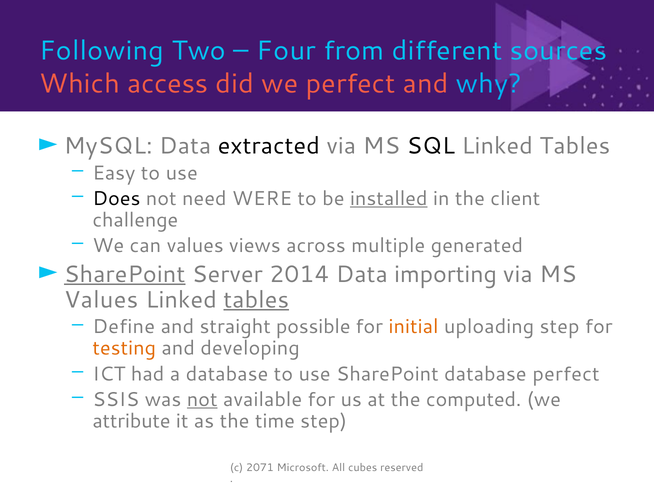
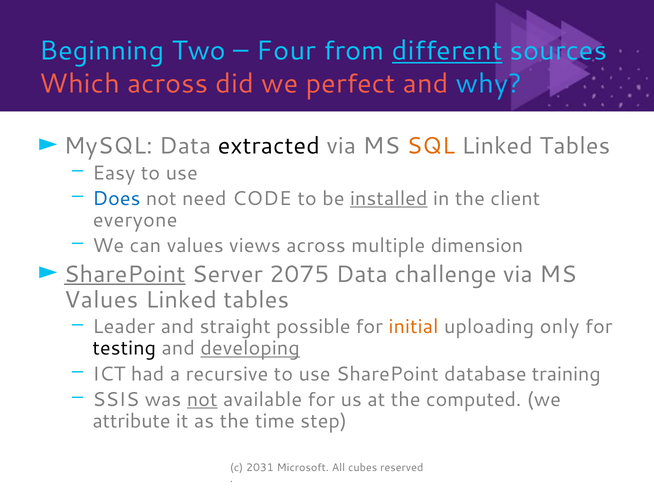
Following: Following -> Beginning (102, 51)
different underline: none -> present (447, 51)
Which access: access -> across (168, 84)
SQL colour: black -> orange (431, 146)
Does colour: black -> blue (116, 198)
WERE: WERE -> CODE (262, 198)
challenge: challenge -> everyone (135, 220)
generated: generated -> dimension (477, 245)
2014: 2014 -> 2075 (299, 274)
importing: importing -> challenge (446, 274)
tables underline: present -> none (256, 299)
Define: Define -> Leader (124, 326)
uploading step: step -> only (559, 326)
testing colour: orange -> black (124, 348)
developing underline: none -> present (250, 348)
a database: database -> recursive (227, 374)
database perfect: perfect -> training (566, 374)
2071: 2071 -> 2031 (260, 467)
